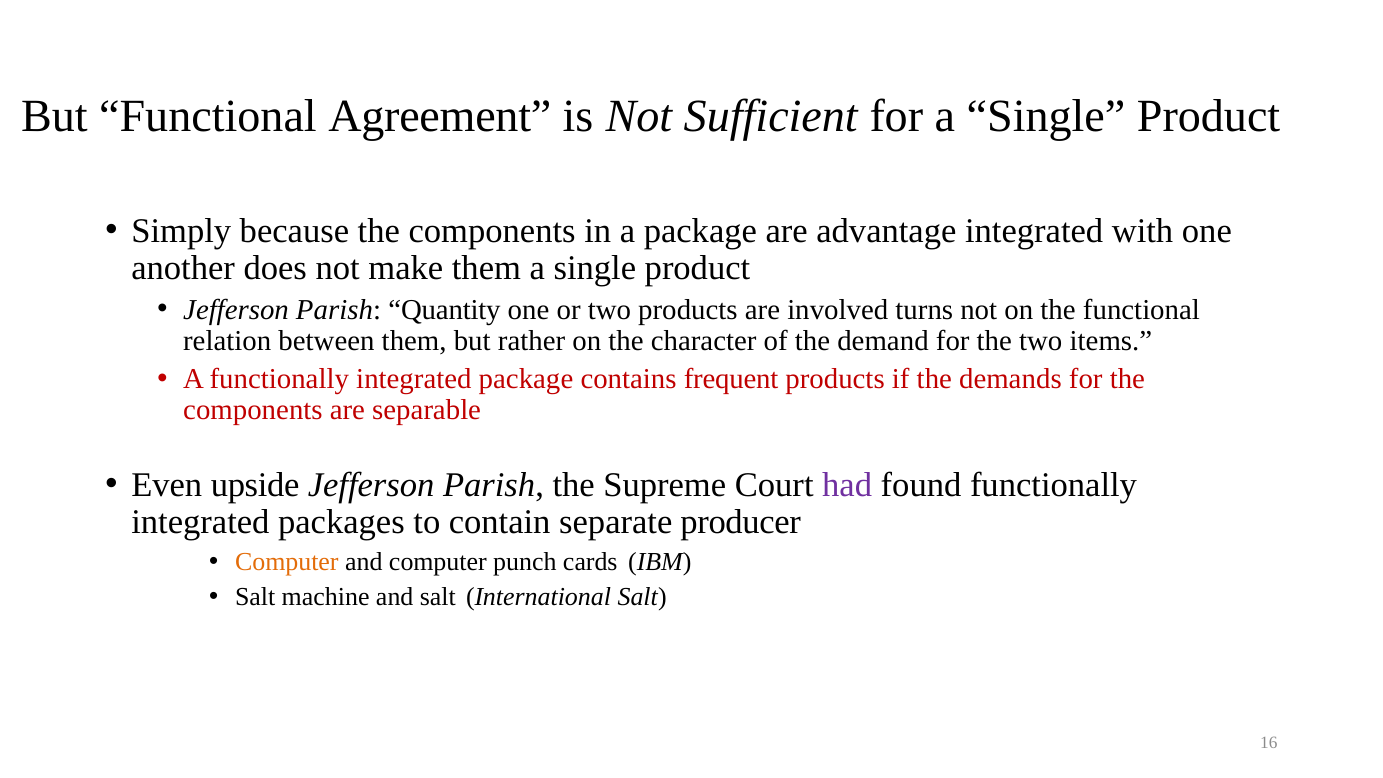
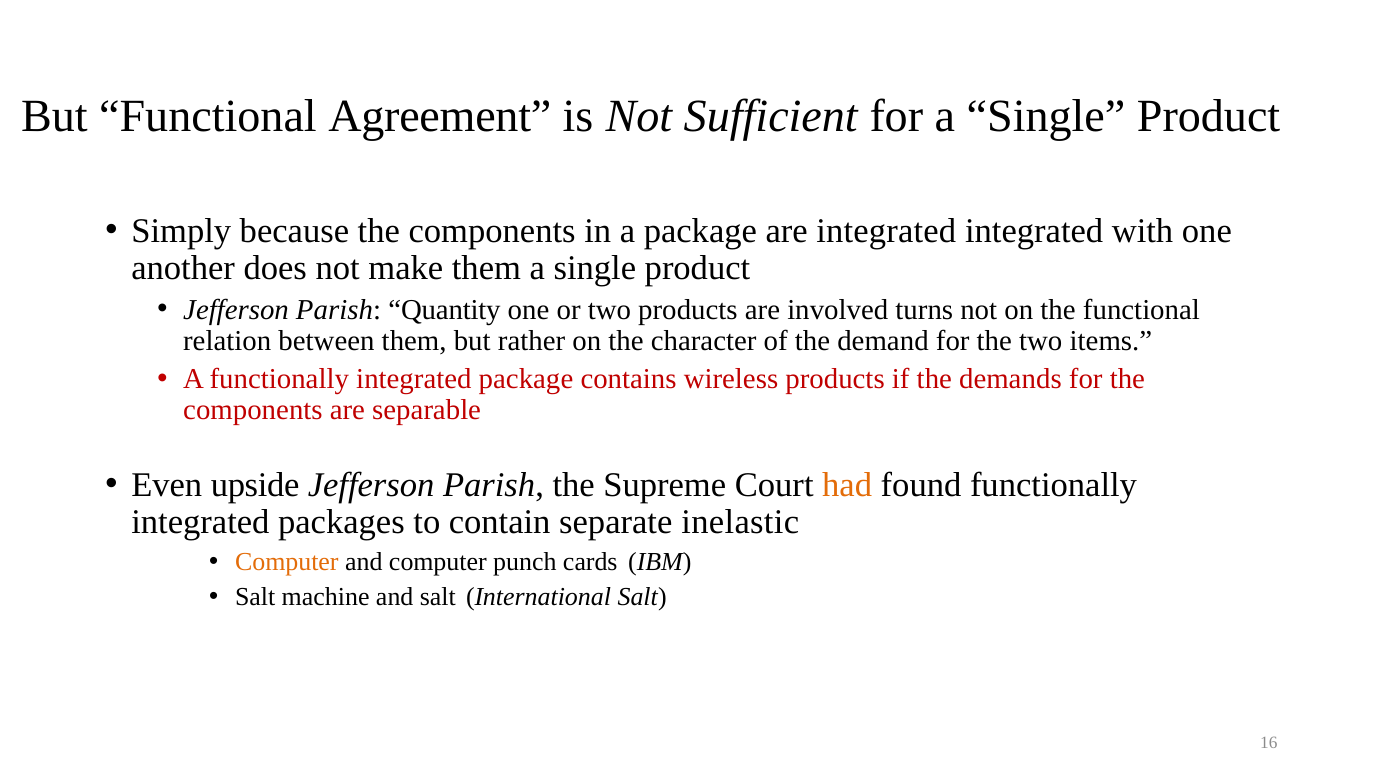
are advantage: advantage -> integrated (886, 231)
frequent: frequent -> wireless (731, 379)
had colour: purple -> orange (847, 485)
producer: producer -> inelastic (740, 522)
